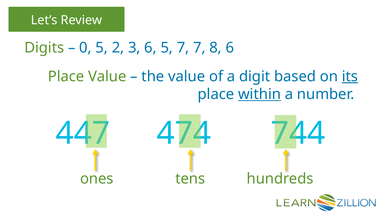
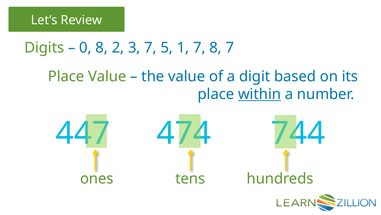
0 5: 5 -> 8 (102, 48)
3 6: 6 -> 7 (150, 48)
5 7: 7 -> 1 (183, 48)
8 6: 6 -> 7 (230, 48)
its underline: present -> none (350, 76)
